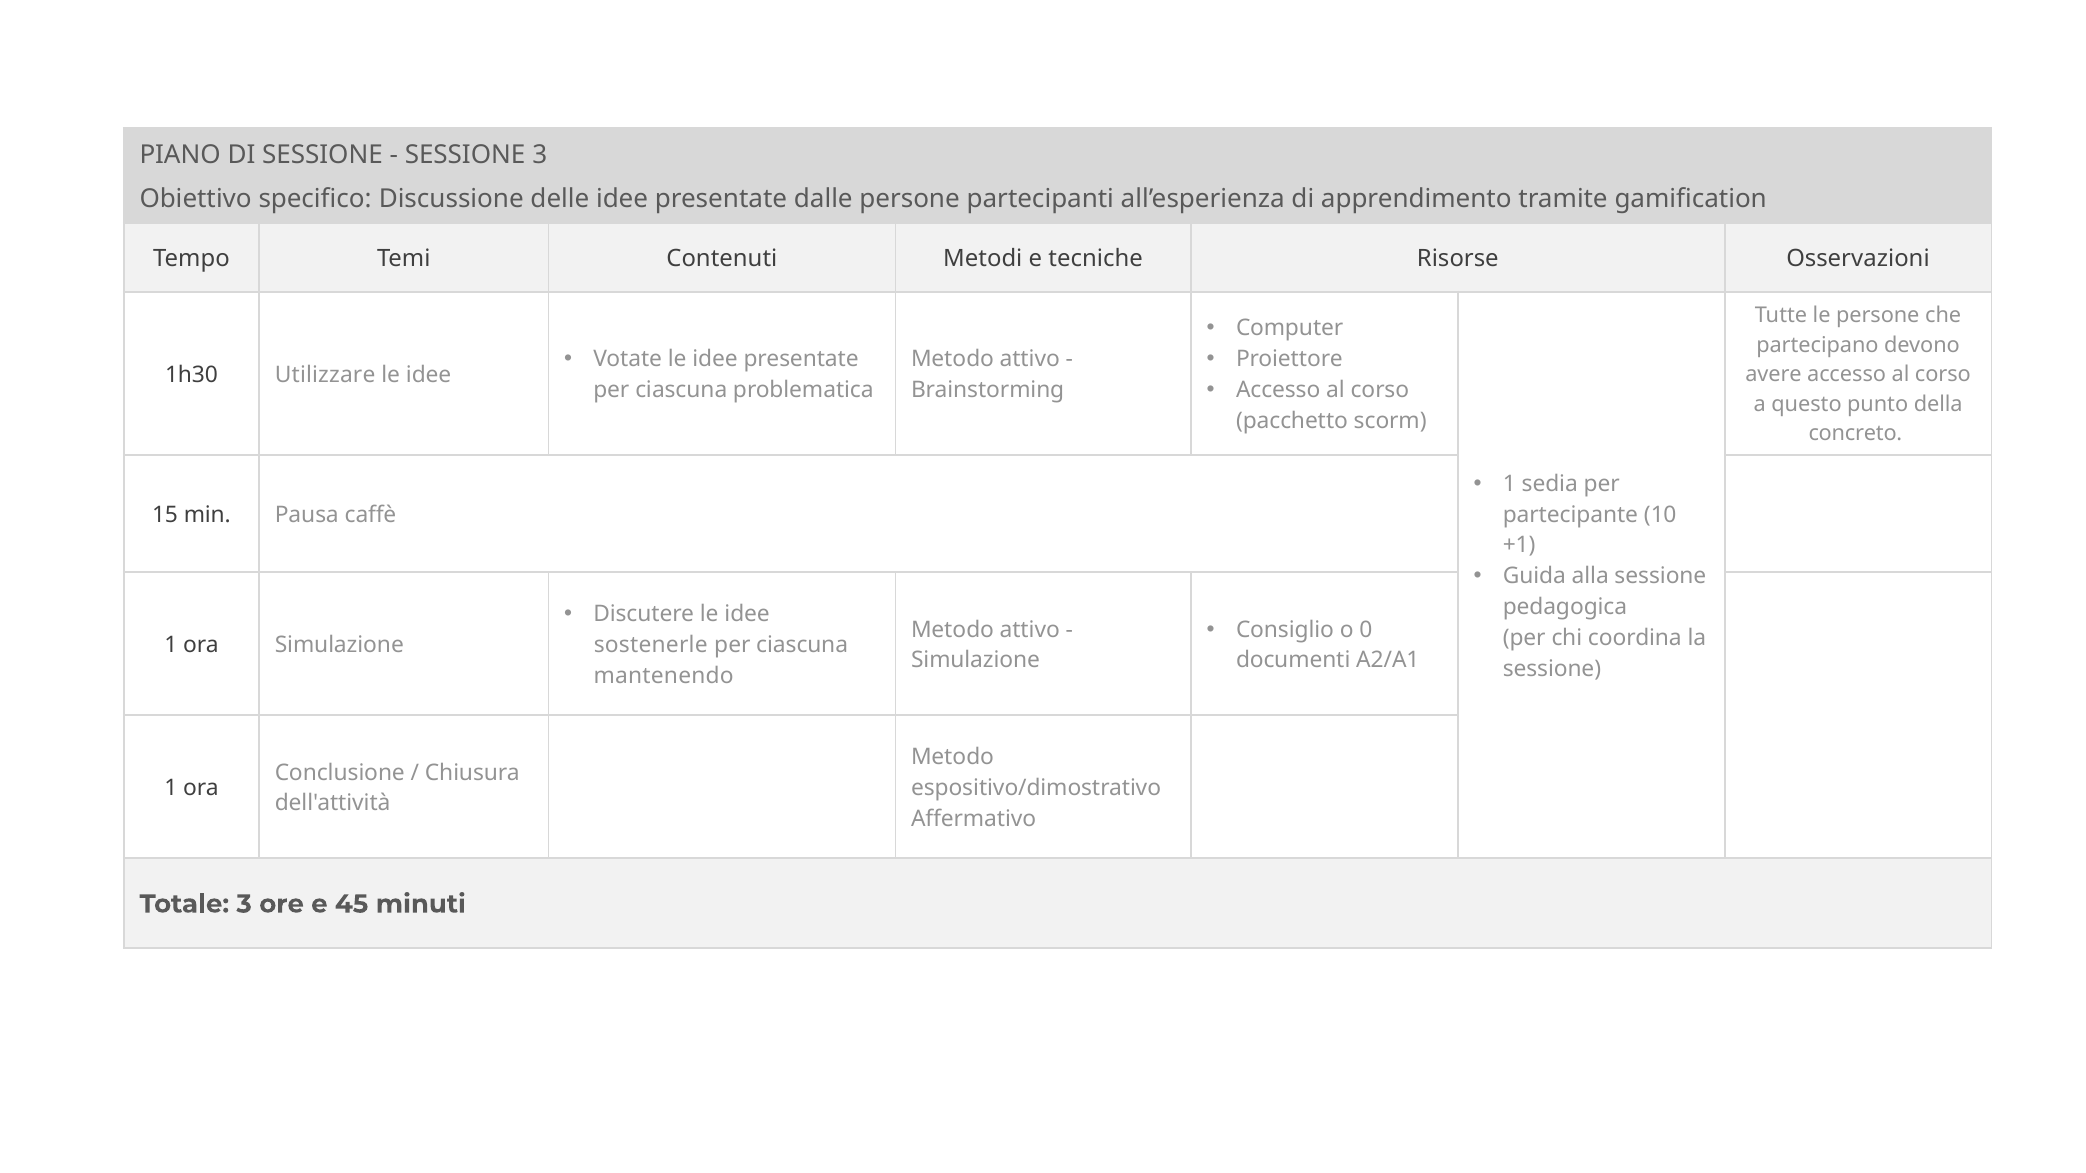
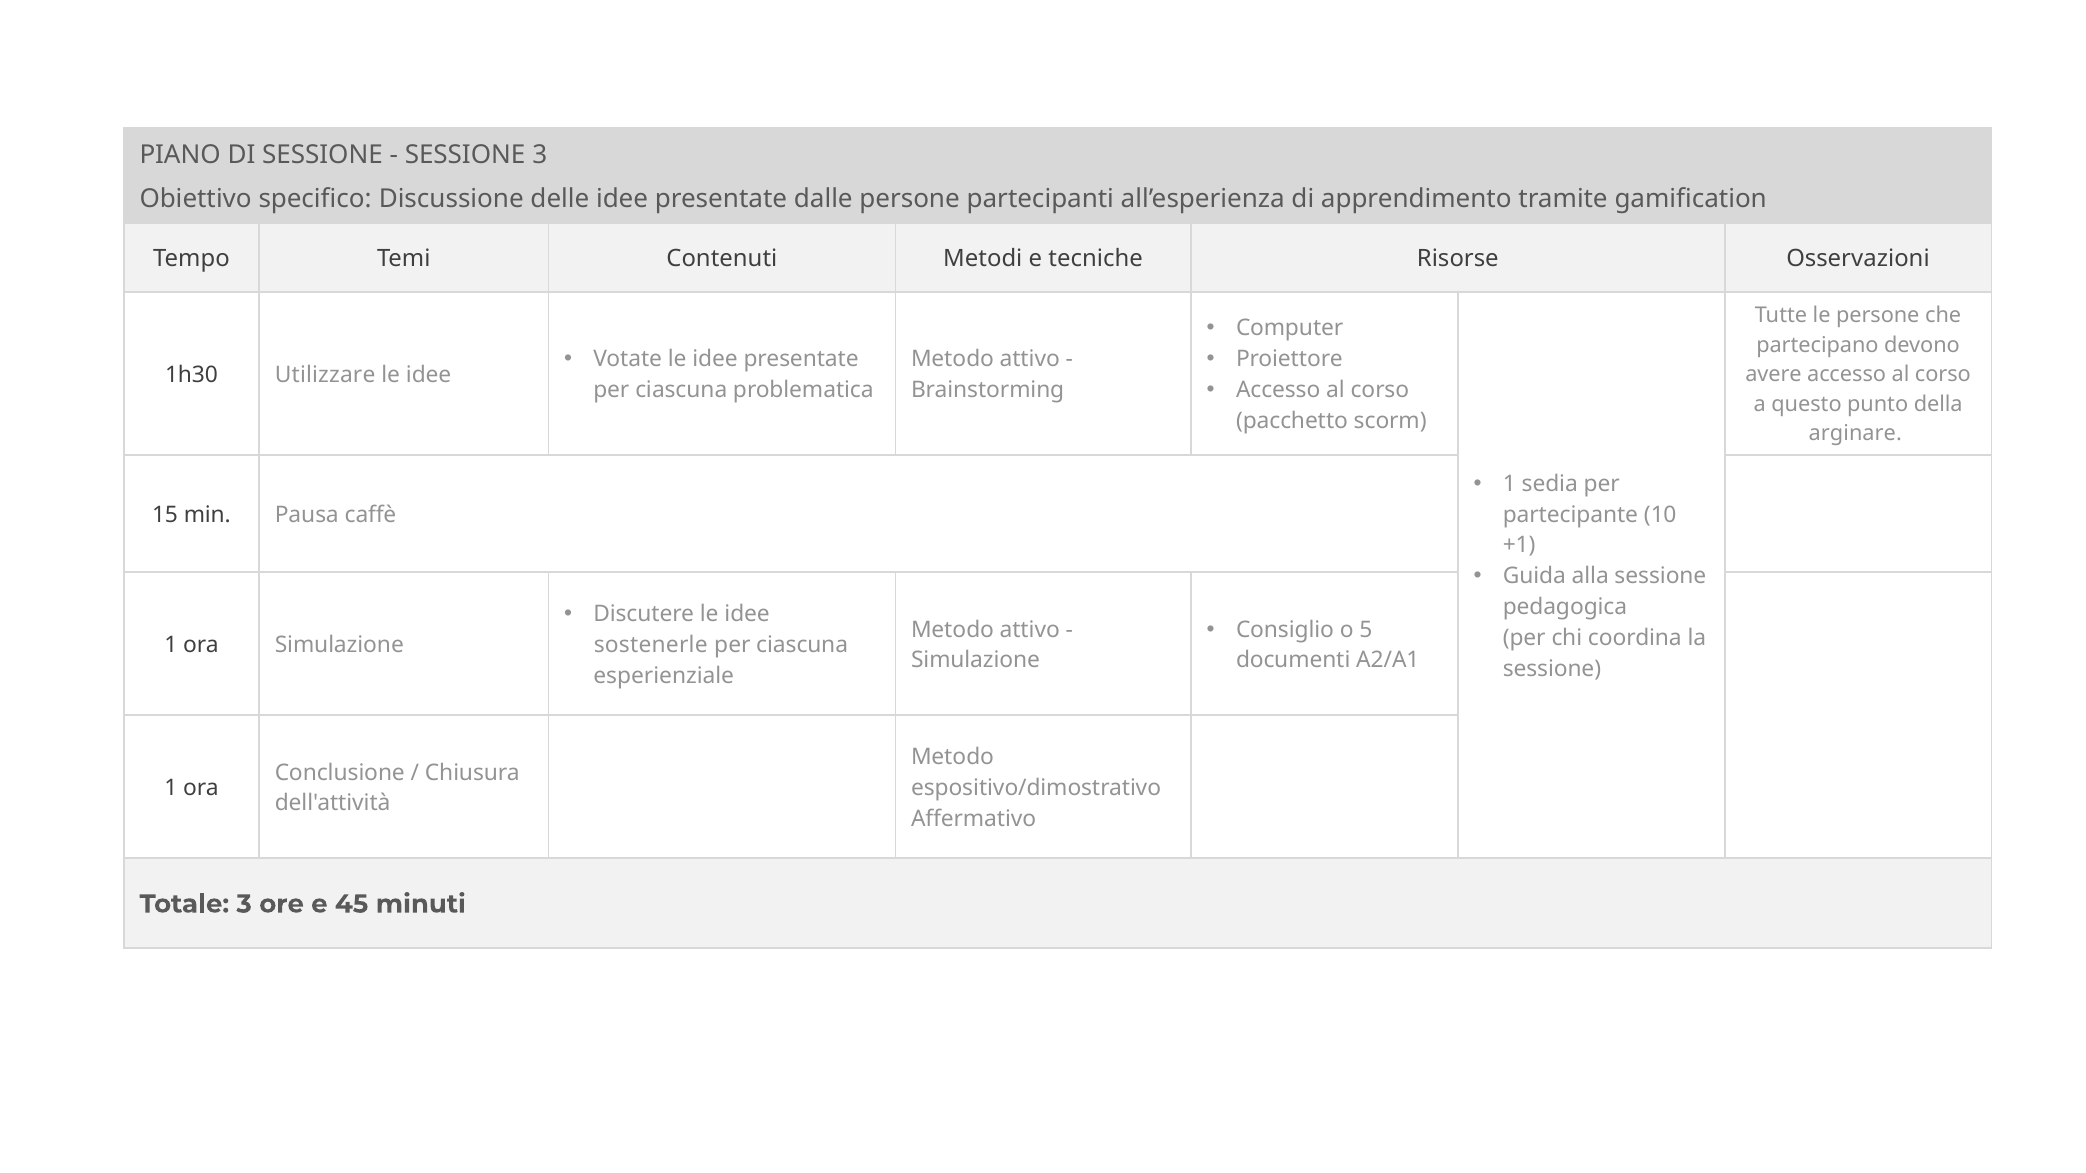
concreto: concreto -> arginare (1855, 434)
0: 0 -> 5 (1366, 630)
mantenendo: mantenendo -> esperienziale (664, 676)
